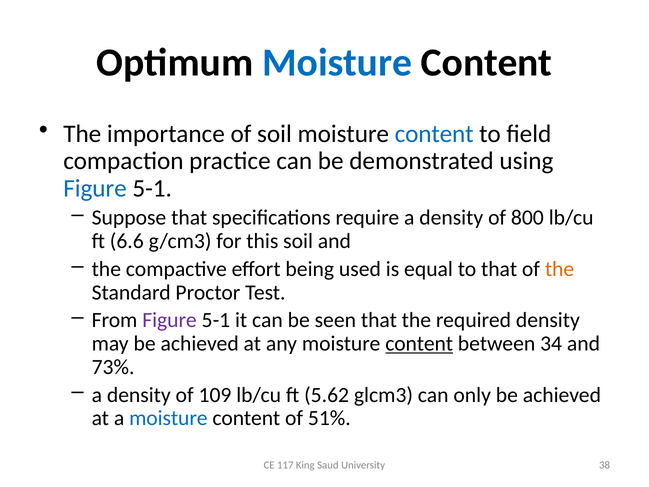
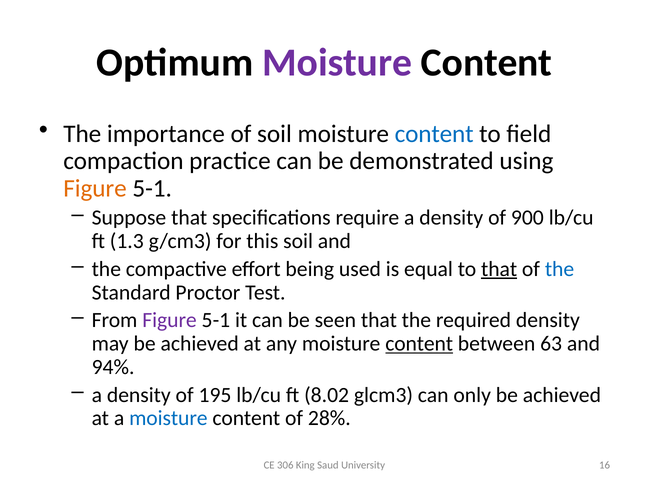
Moisture colour: blue -> purple (337, 63)
Figure colour: blue -> orange (95, 188)
800: 800 -> 900 (527, 218)
6.6: 6.6 -> 1.3 (127, 241)
that underline: none -> present (499, 269)
the colour: orange -> blue (560, 269)
34: 34 -> 63 (551, 344)
73%: 73% -> 94% (113, 367)
109: 109 -> 195 (215, 395)
5.62: 5.62 -> 8.02 (327, 395)
51%: 51% -> 28% (329, 418)
117: 117 -> 306 (285, 465)
38: 38 -> 16 (605, 465)
